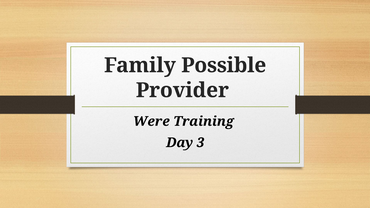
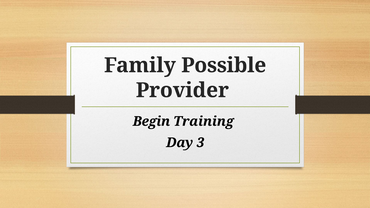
Were: Were -> Begin (151, 121)
